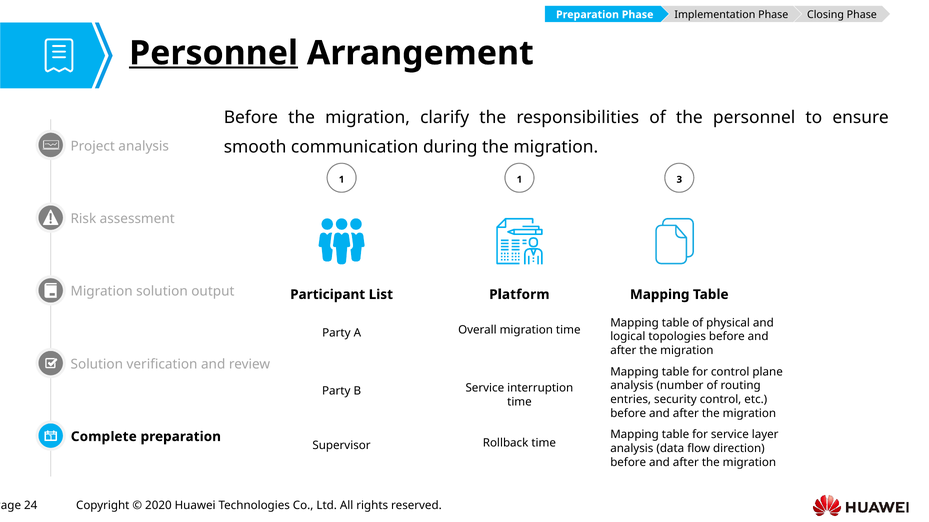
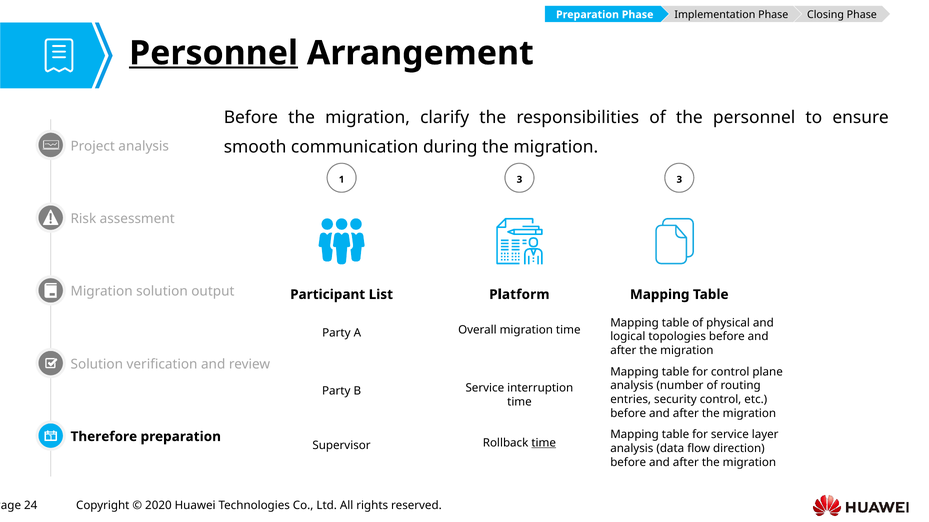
1 1: 1 -> 3 (520, 180)
Complete: Complete -> Therefore (104, 437)
time underline: none -> present (544, 443)
